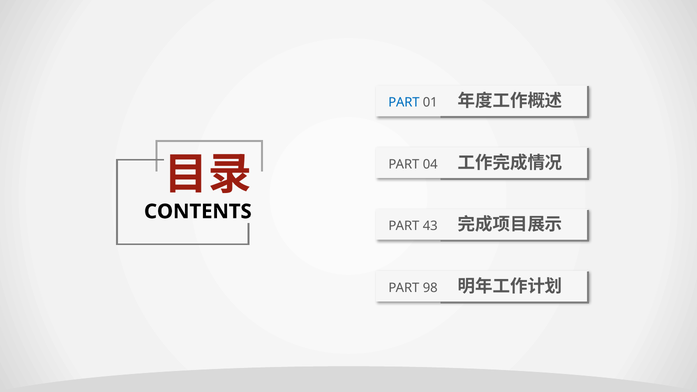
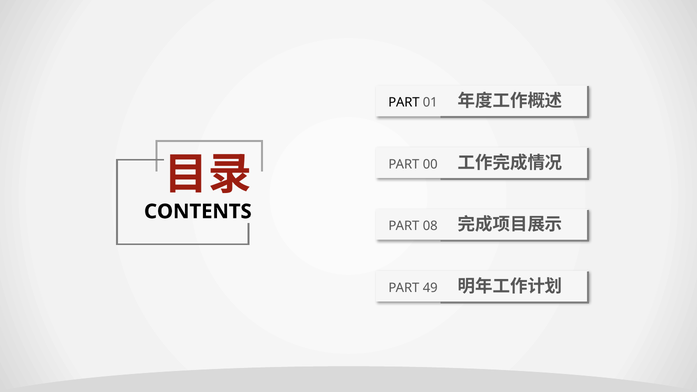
PART colour: blue -> black (404, 103)
04: 04 -> 00 (430, 164)
43: 43 -> 08 (430, 226)
98: 98 -> 49 (430, 288)
